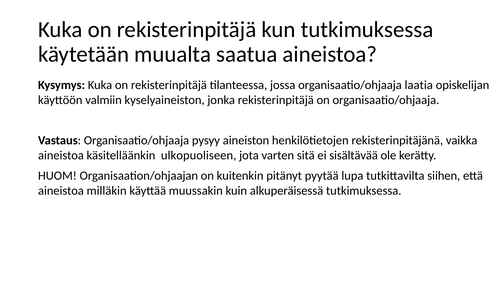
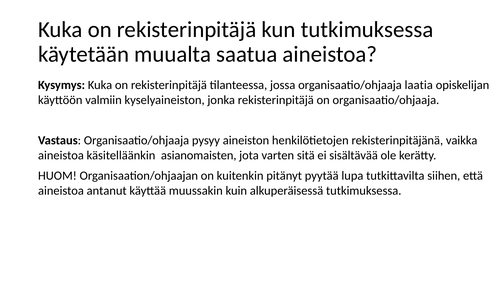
ulkopuoliseen: ulkopuoliseen -> asianomaisten (199, 155)
milläkin: milläkin -> antanut (107, 190)
